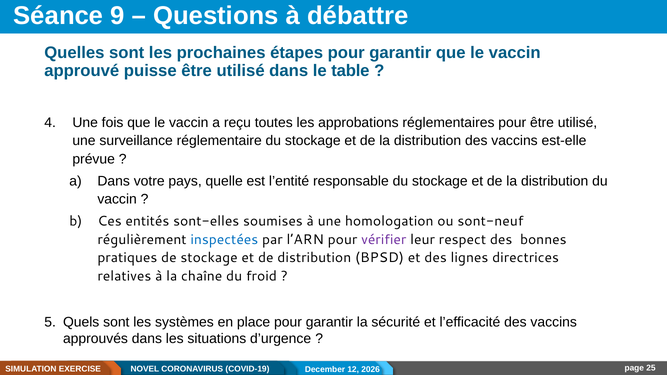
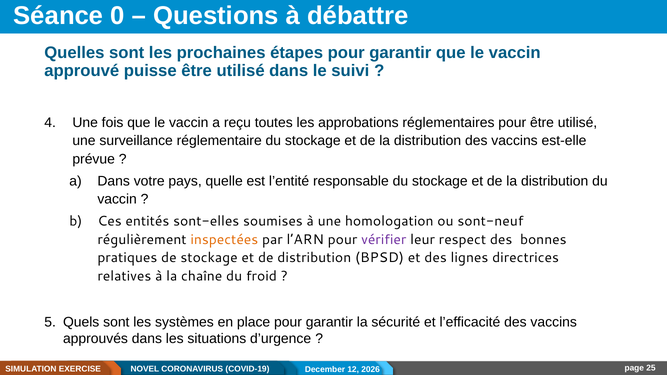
9: 9 -> 0 (118, 16)
table: table -> suivi (350, 71)
inspectées colour: blue -> orange (224, 240)
